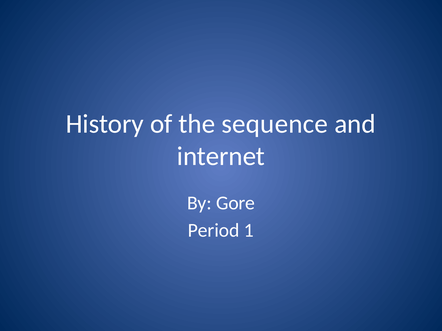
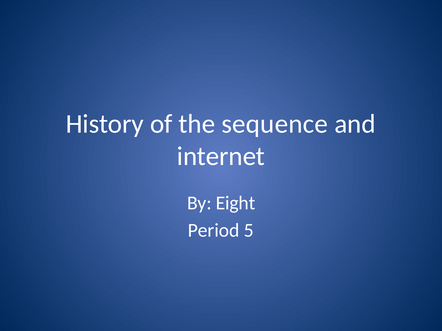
Gore: Gore -> Eight (236, 203)
1: 1 -> 5 (249, 231)
